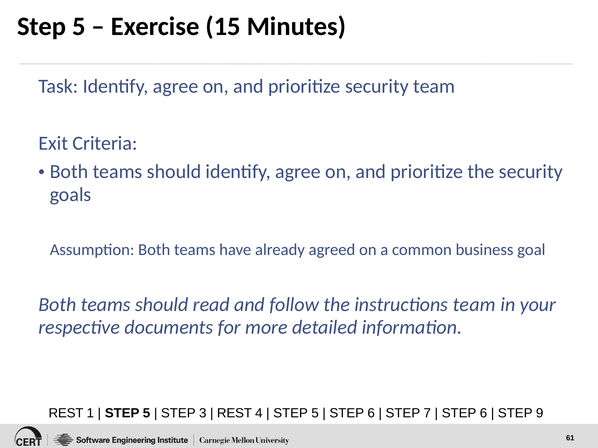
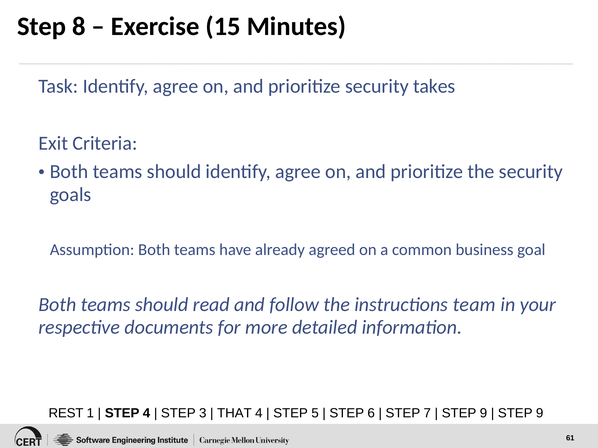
5: 5 -> 8 (79, 27)
security team: team -> takes (434, 86)
5: 5 -> 4 (146, 413)
REST: REST -> THAT (234, 413)
6: 6 -> 9 (483, 413)
